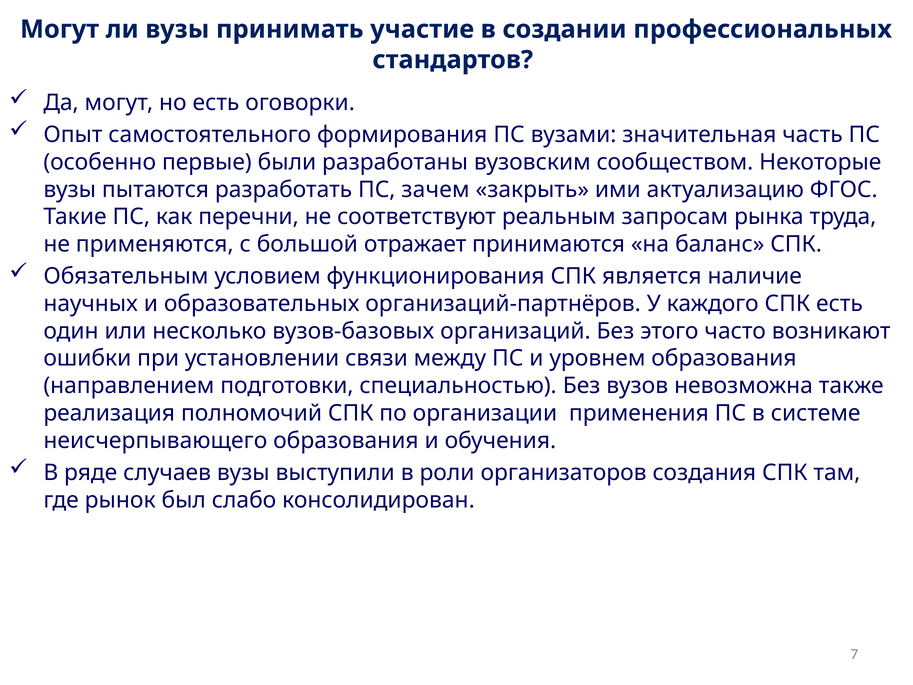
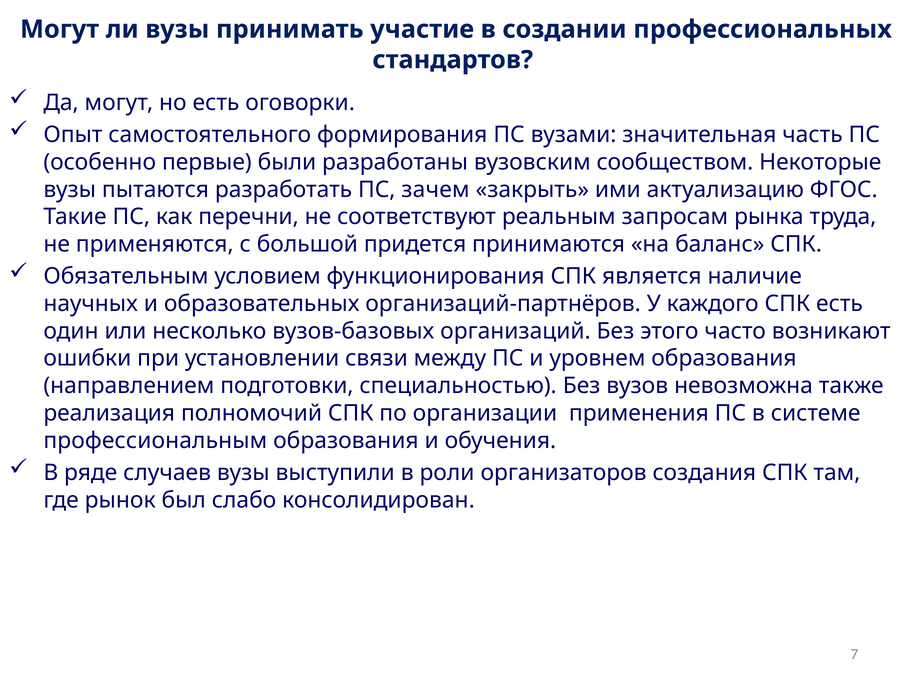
отражает: отражает -> придется (415, 244)
неисчерпывающего: неисчерпывающего -> профессиональным (155, 440)
